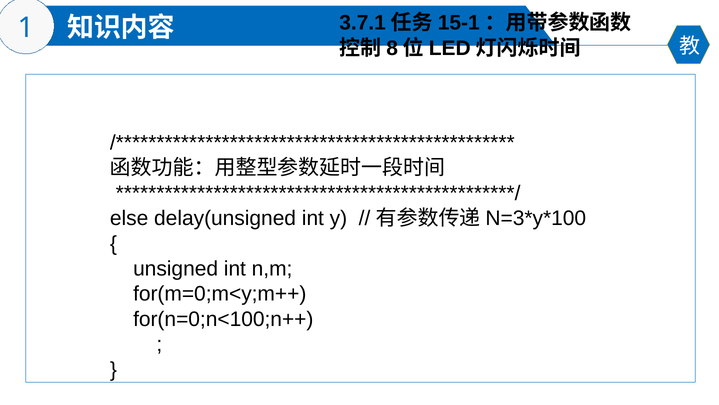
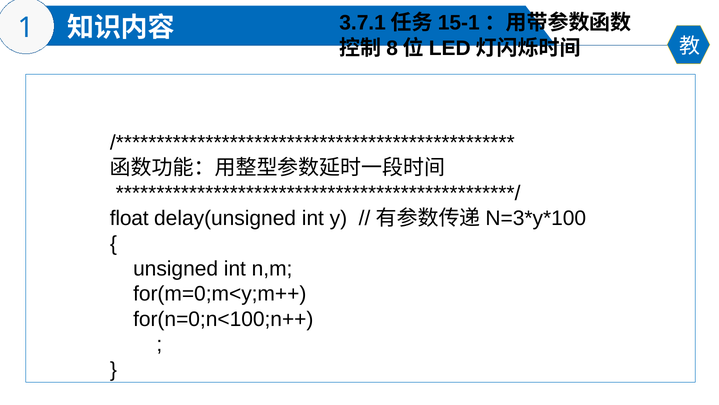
else: else -> float (129, 218)
